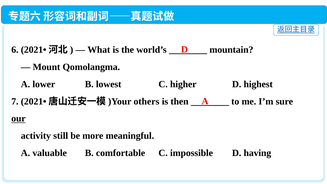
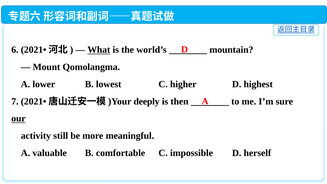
What underline: none -> present (99, 50)
others: others -> deeply (147, 101)
having: having -> herself (257, 153)
